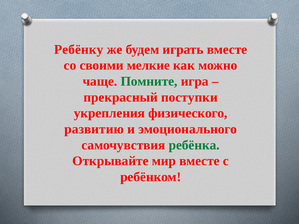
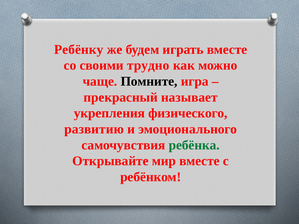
мелкие: мелкие -> трудно (148, 65)
Помните colour: green -> black (149, 81)
поступки: поступки -> называет (189, 97)
